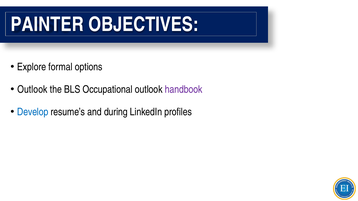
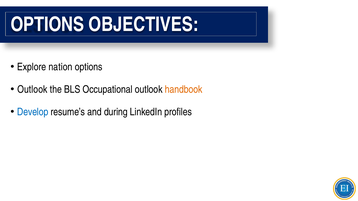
PAINTER: PAINTER -> OPTIONS (47, 24)
formal: formal -> nation (60, 67)
handbook colour: purple -> orange (184, 90)
